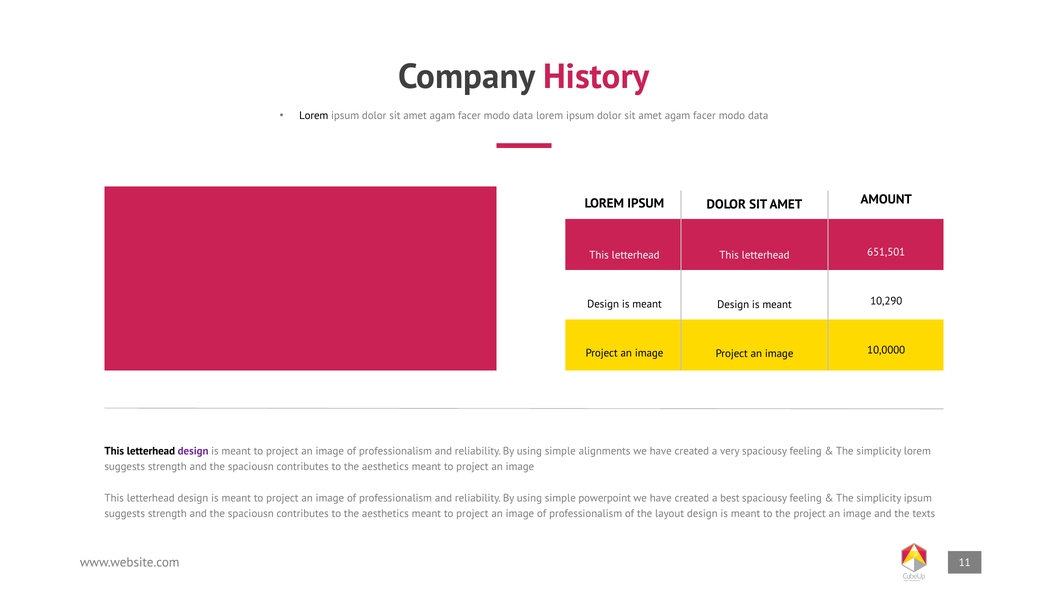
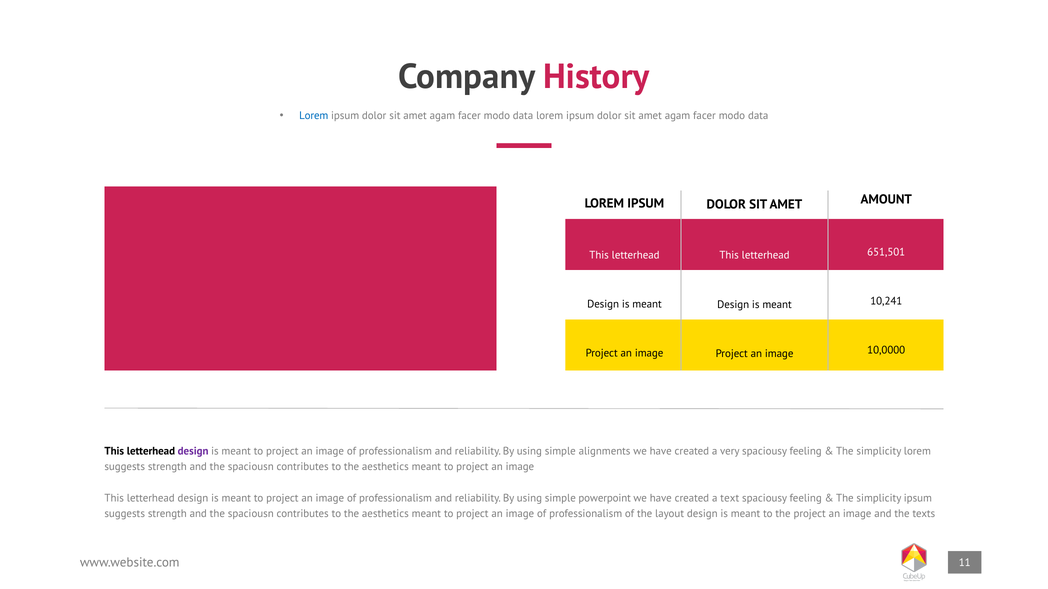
Lorem colour: black -> blue (314, 116)
10,290: 10,290 -> 10,241 (886, 301)
best: best -> text (730, 499)
